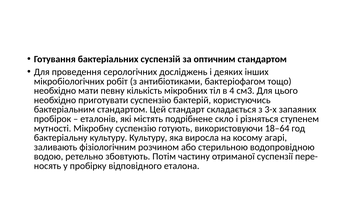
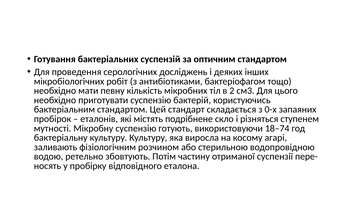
4: 4 -> 2 (232, 91)
3-х: 3-х -> 0-х (271, 109)
18–64: 18–64 -> 18–74 (277, 128)
